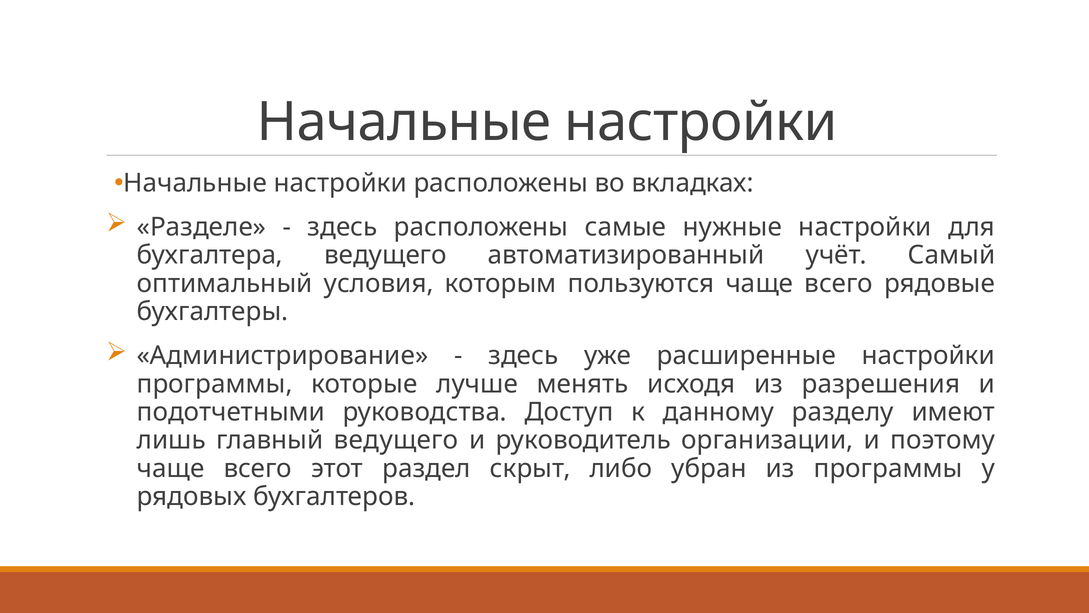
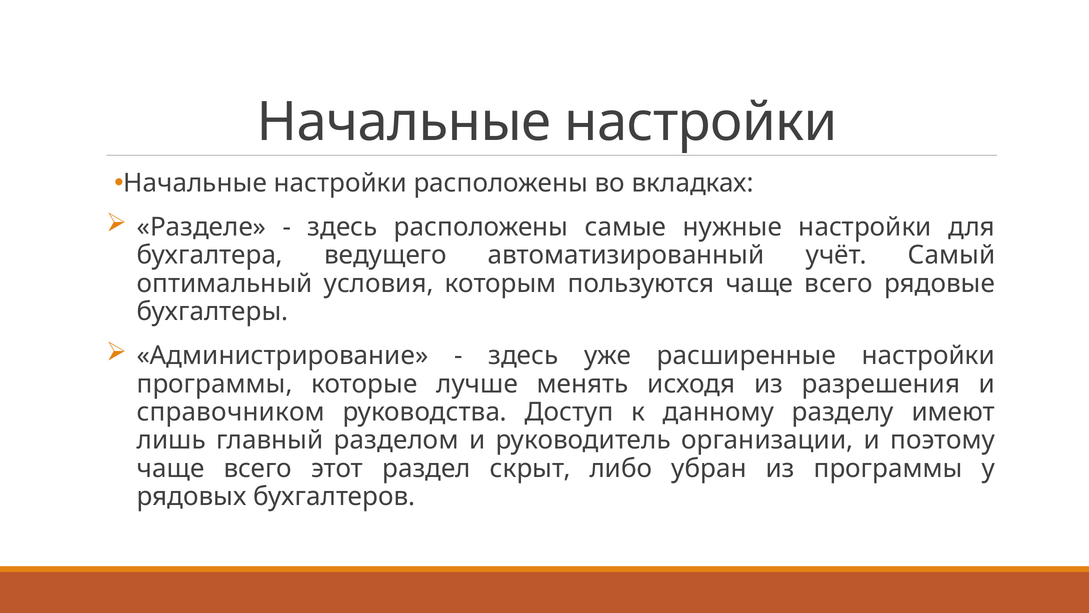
подотчетными: подотчетными -> справочником (231, 412)
главный ведущего: ведущего -> разделом (396, 440)
